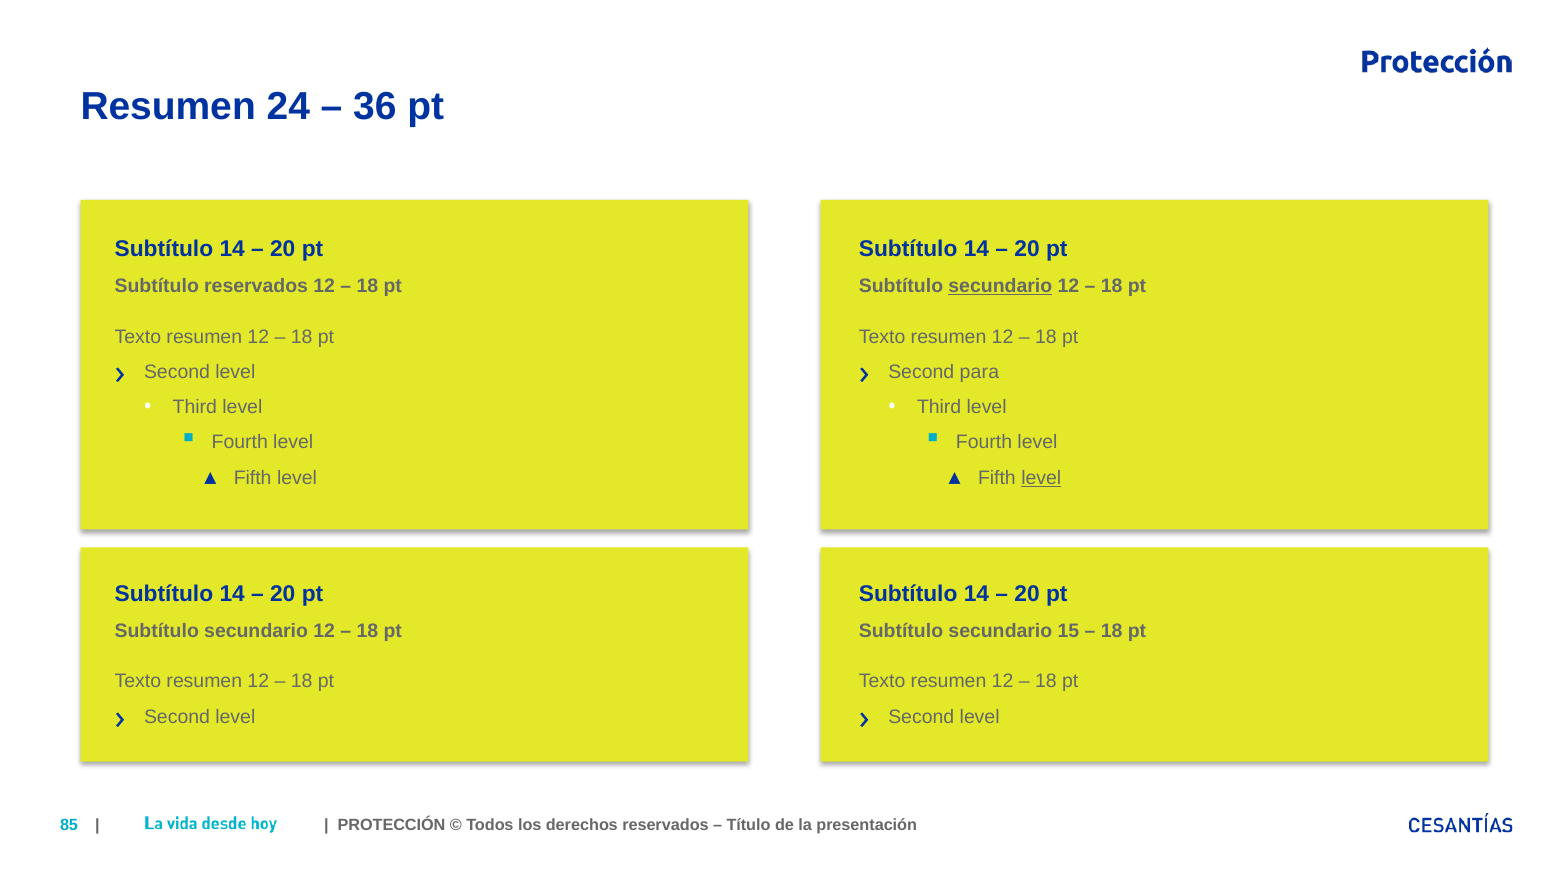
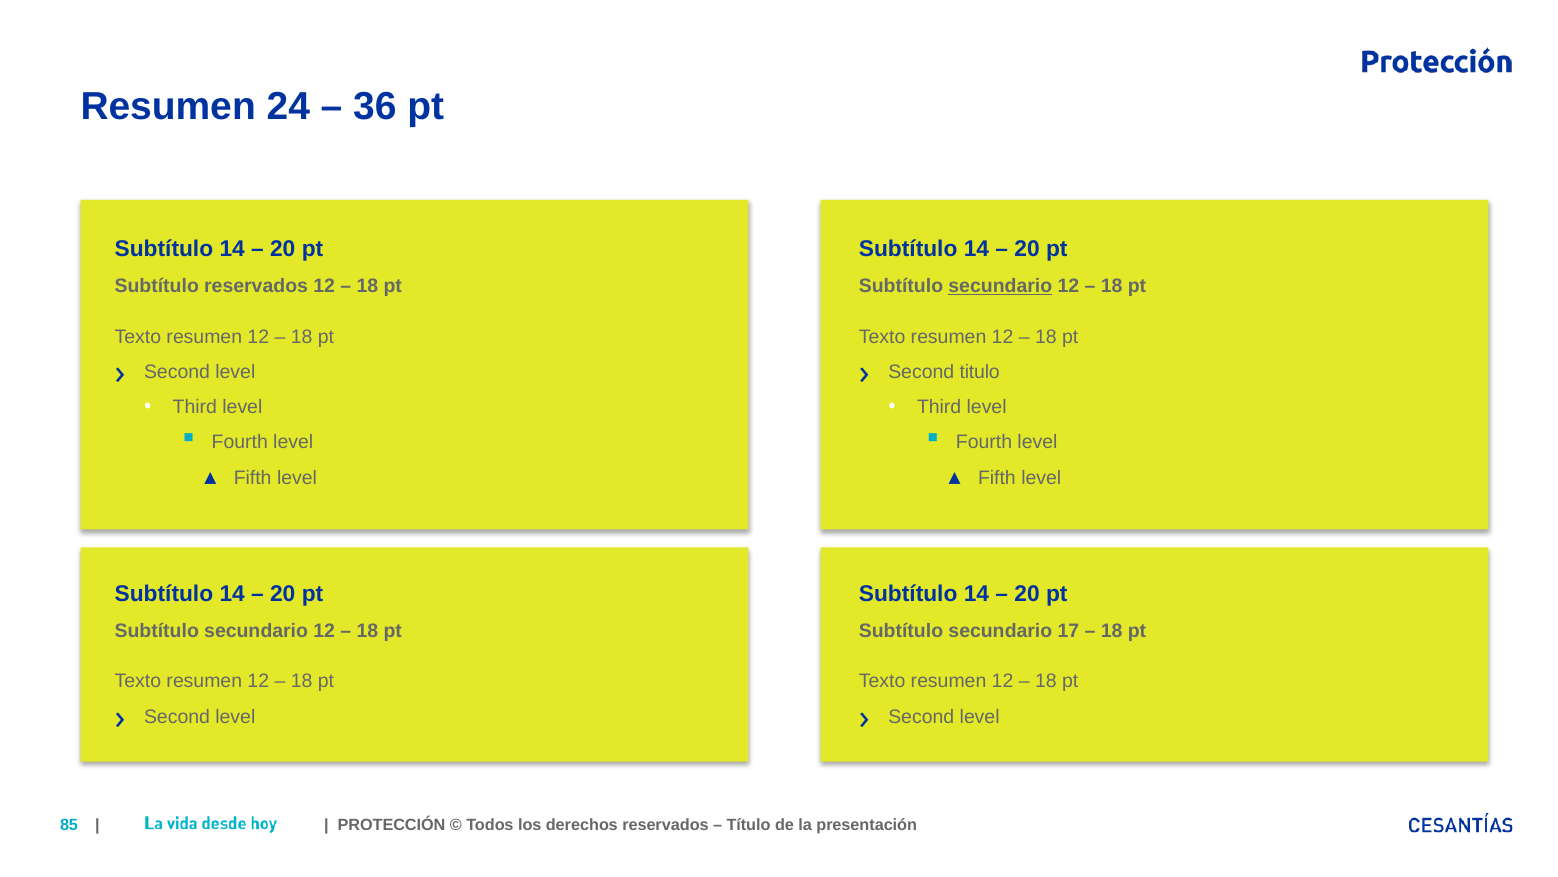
para: para -> titulo (980, 372)
level underline: present -> none (1041, 478)
15: 15 -> 17 (1068, 631)
